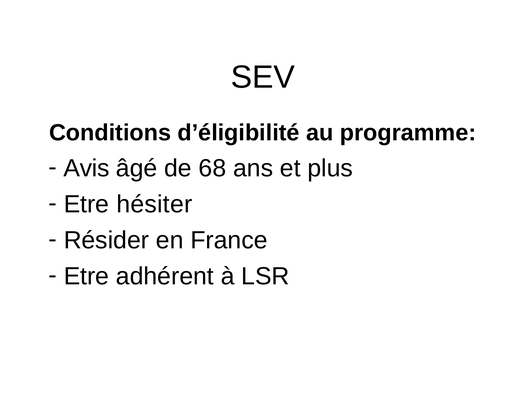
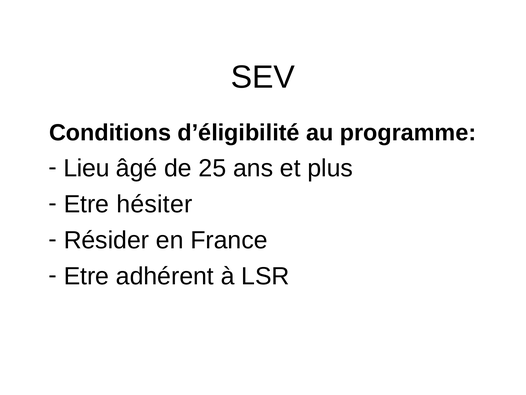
Avis: Avis -> Lieu (87, 168)
68: 68 -> 25 (212, 168)
